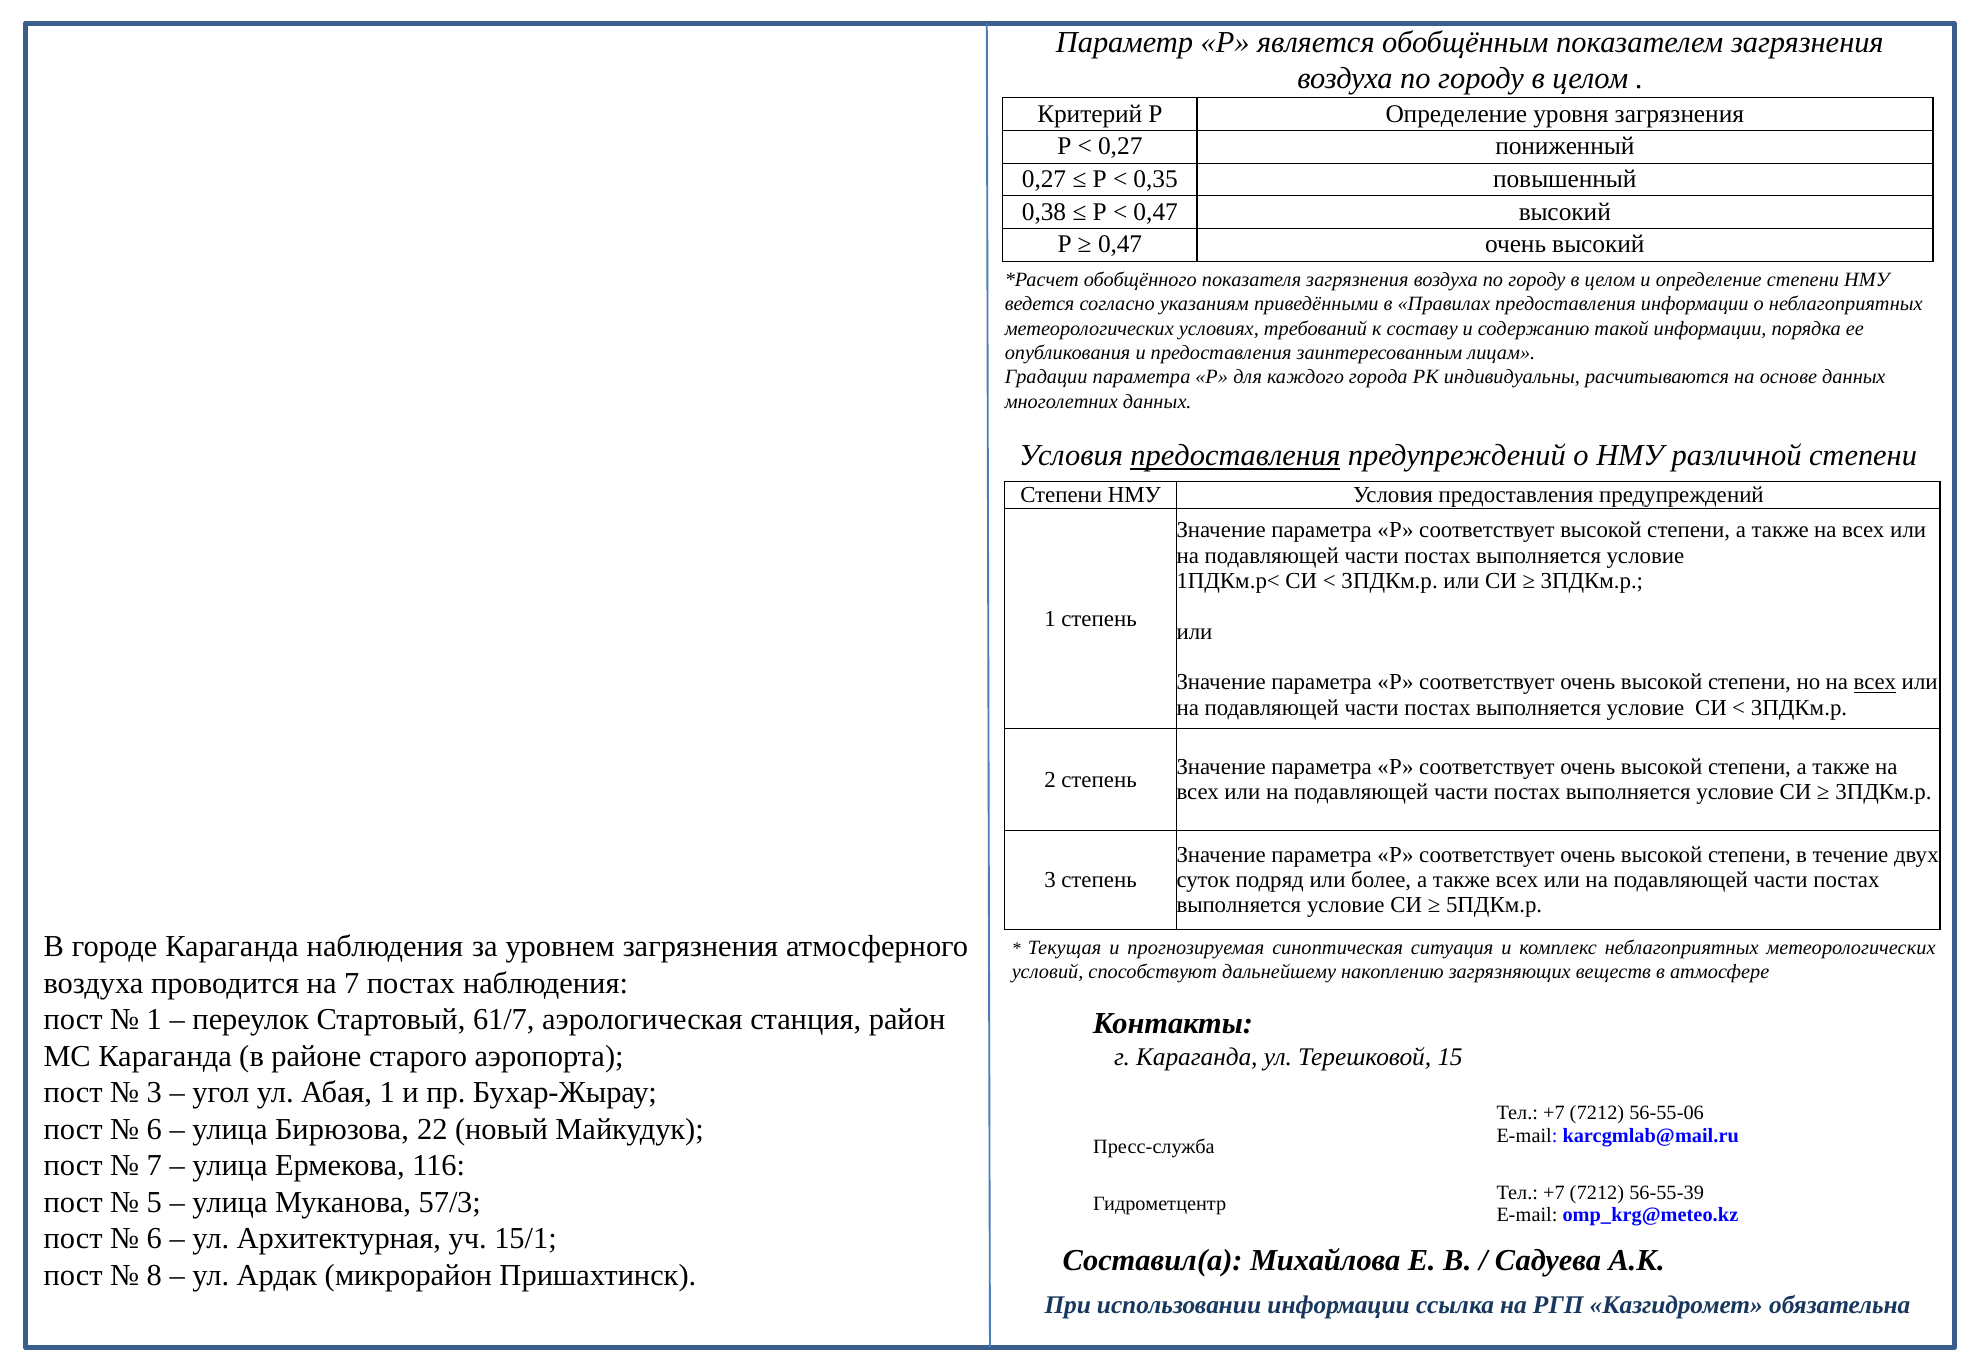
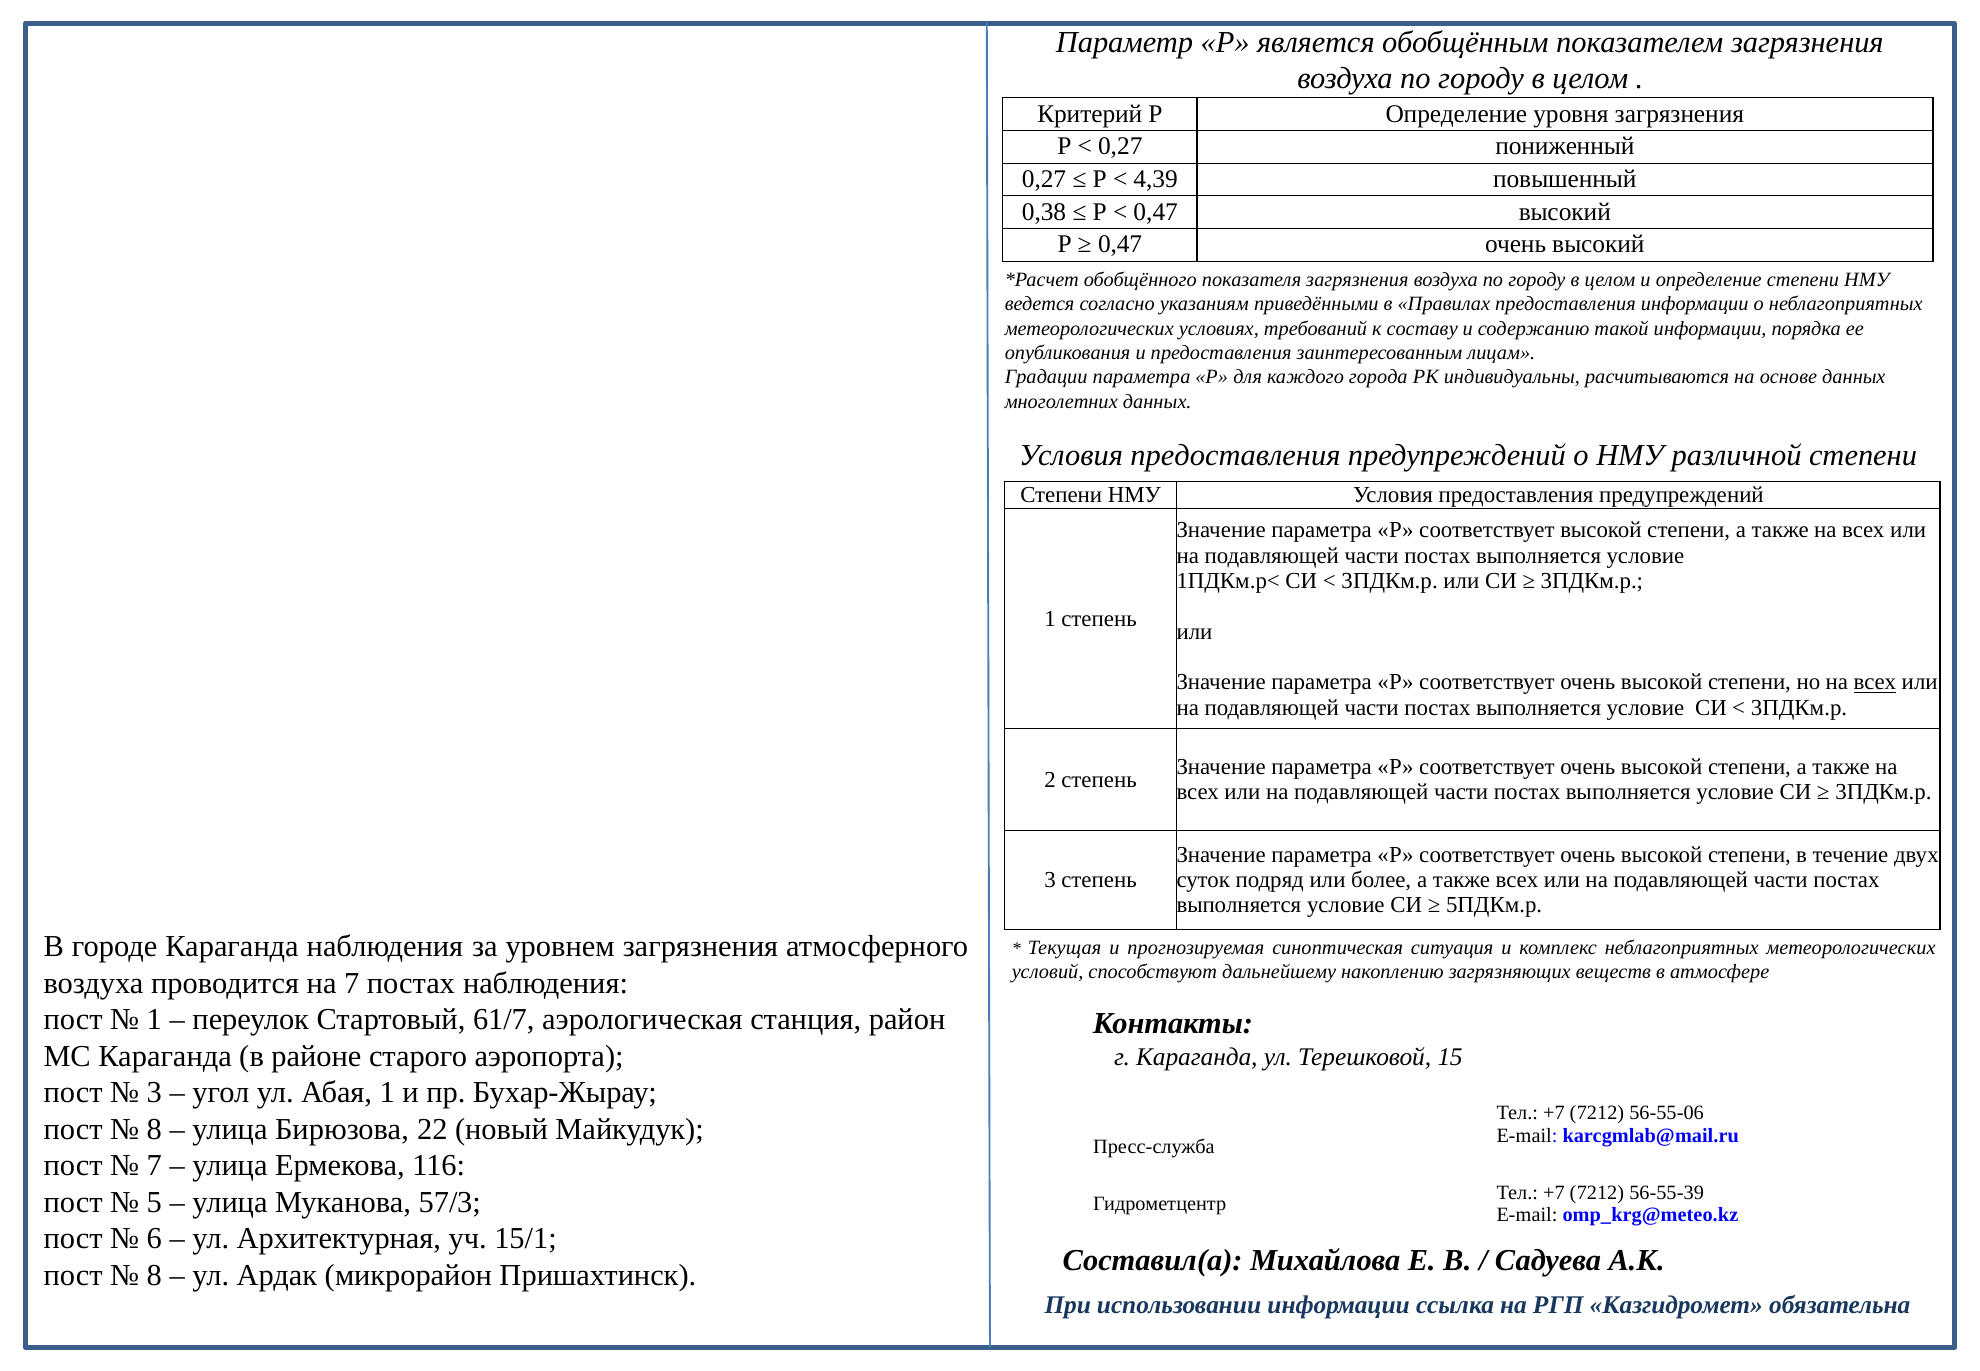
0,35: 0,35 -> 4,39 (1156, 179)
предоставления underline: present -> none (1235, 455)
6: 6 -> 8 (154, 1129)
